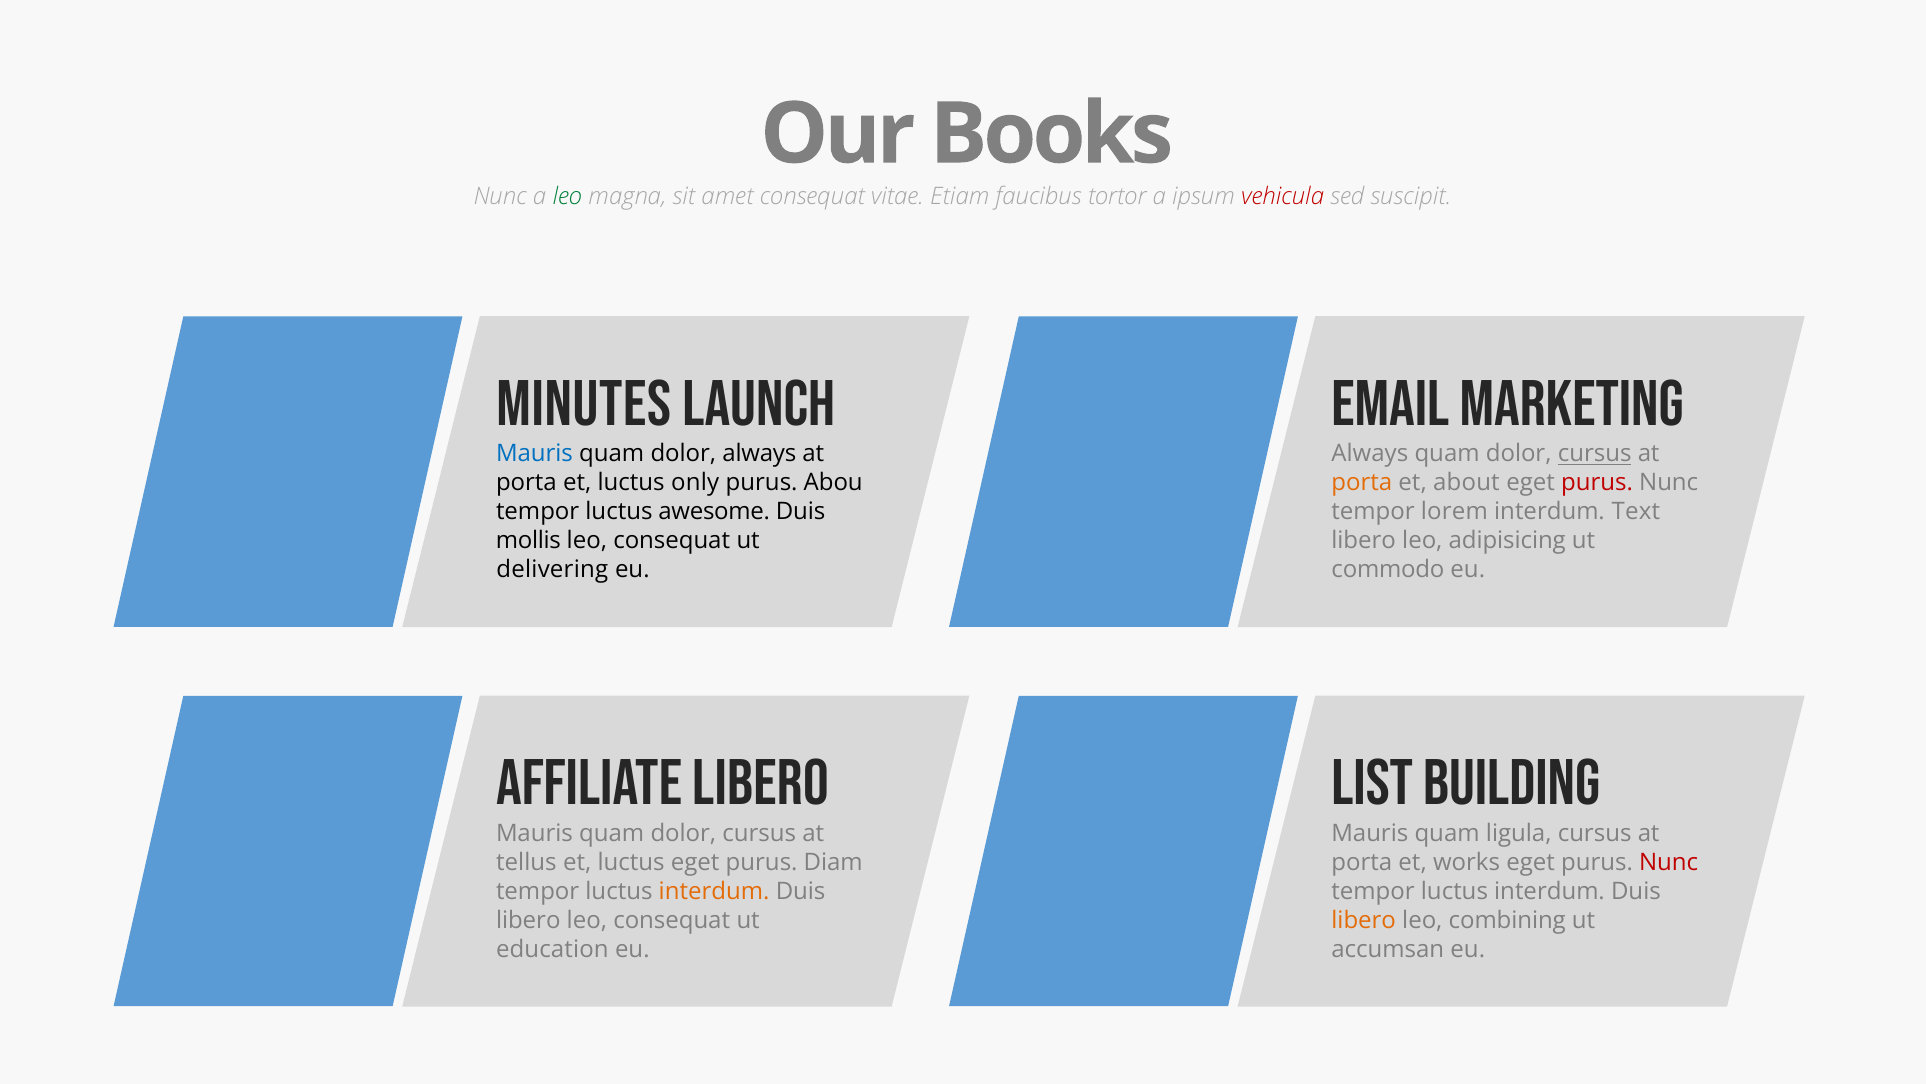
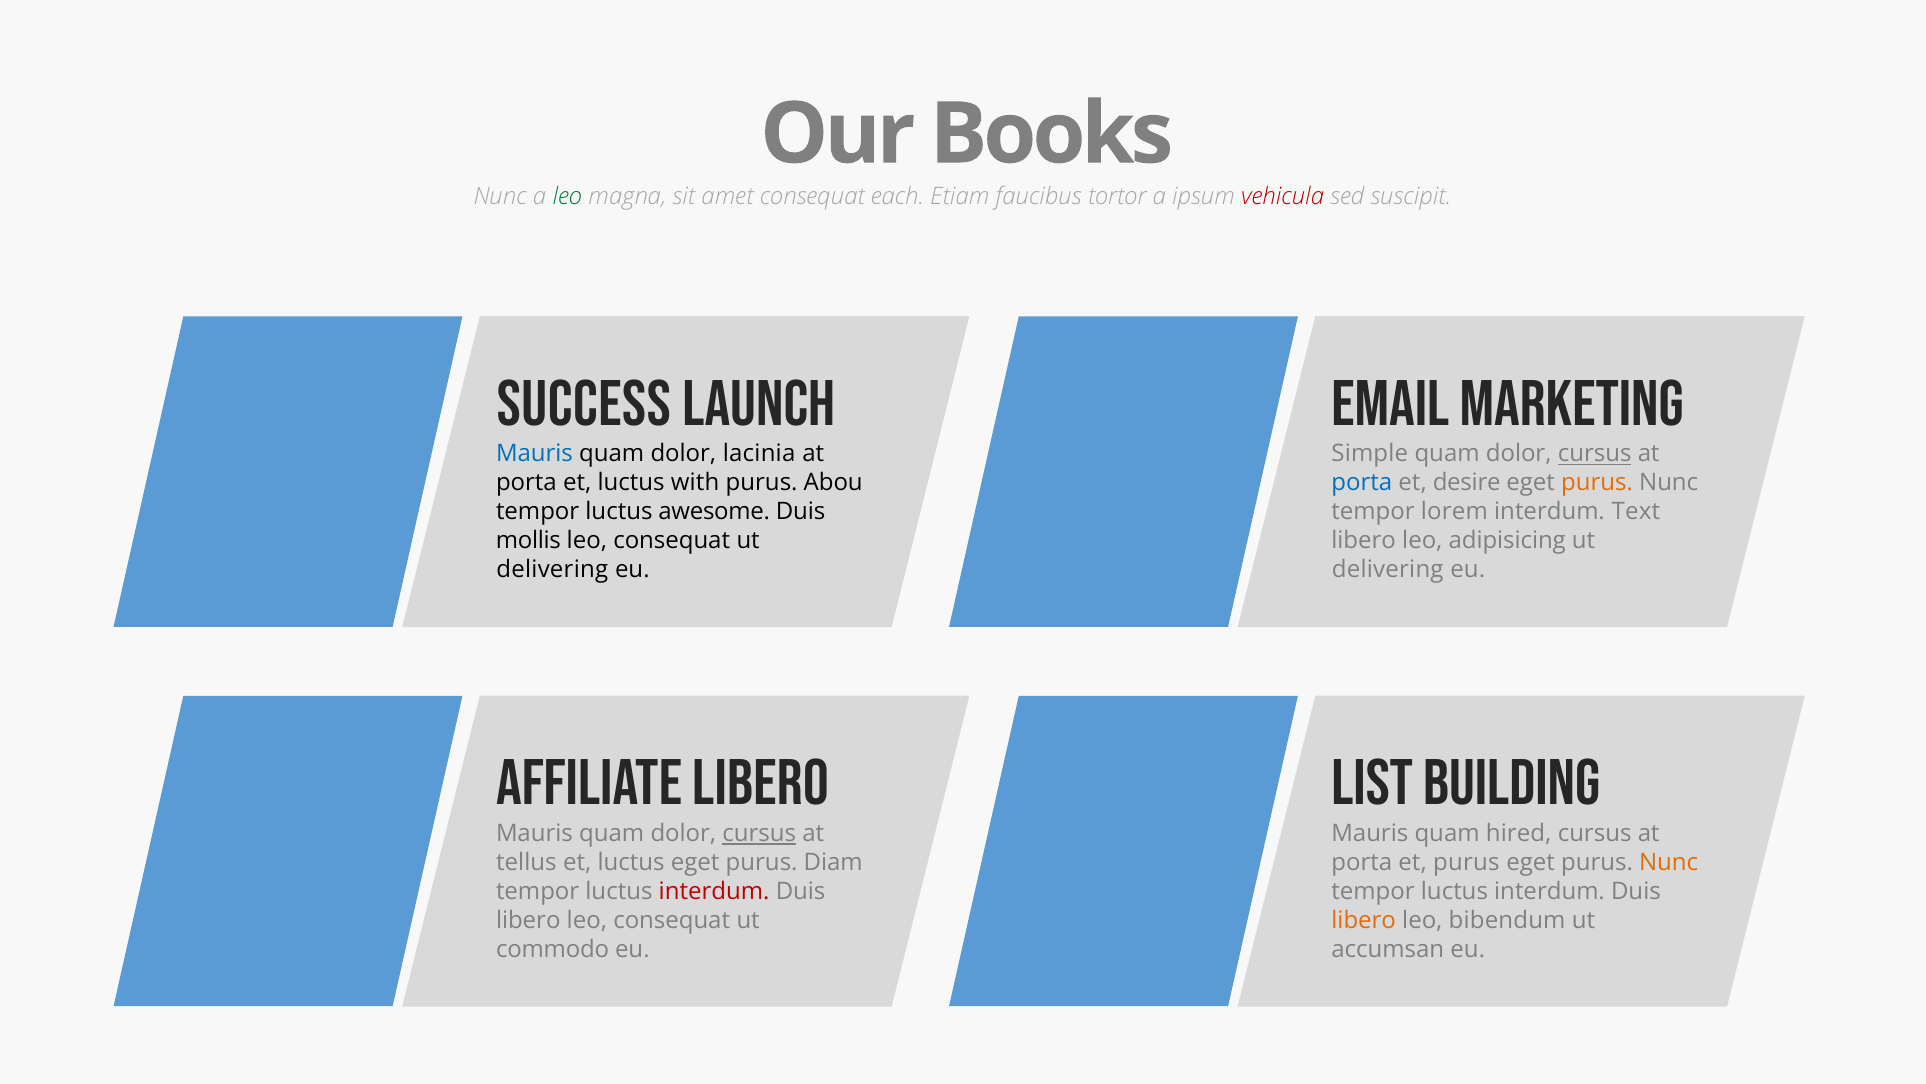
vitae: vitae -> each (897, 197)
MINUTES: MINUTES -> SUCCESS (584, 404)
dolor always: always -> lacinia (759, 454)
Always: Always -> Simple (1370, 454)
only: only -> with (695, 483)
porta colour: orange -> blue (1362, 483)
about: about -> desire (1467, 483)
purus colour: red -> orange (1597, 483)
commodo: commodo -> delivering (1388, 569)
cursus underline: none -> present (759, 833)
ligula: ligula -> hired (1519, 833)
et works: works -> purus (1466, 862)
Nunc colour: red -> orange (1669, 862)
interdum colour: orange -> red (714, 891)
combining: combining -> bibendum (1507, 920)
education: education -> commodo (553, 949)
